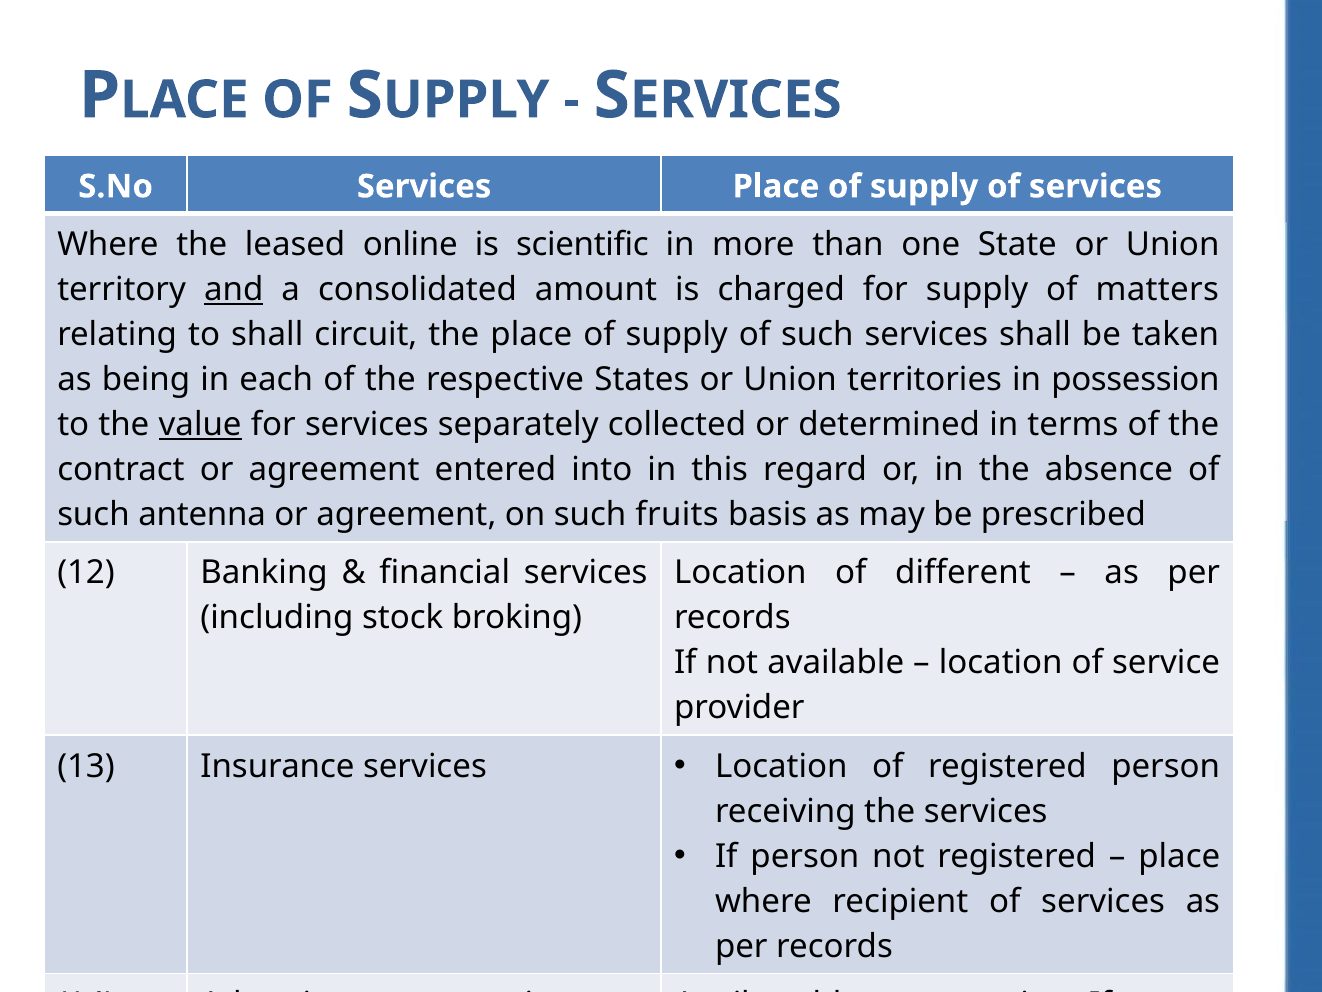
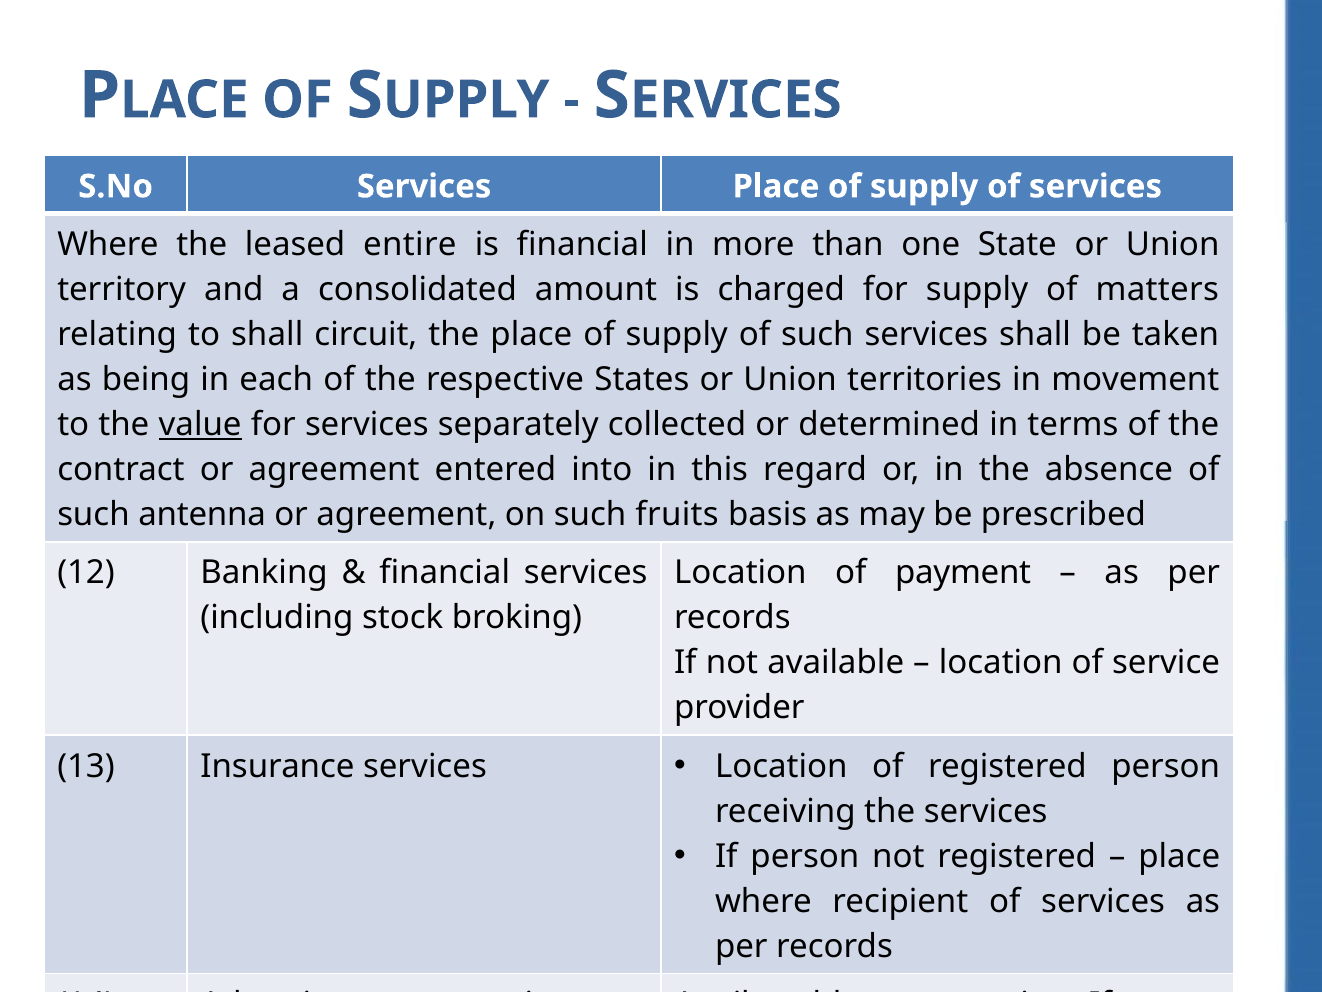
online: online -> entire (410, 245)
is scientific: scientific -> financial (582, 245)
and underline: present -> none (234, 290)
possession: possession -> movement (1135, 380)
different: different -> payment (963, 573)
